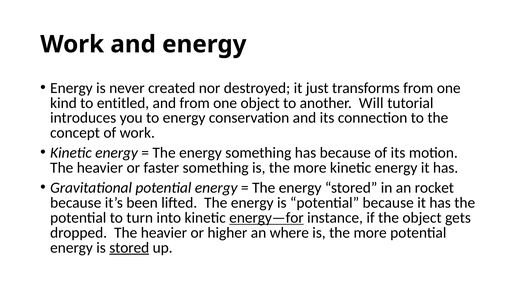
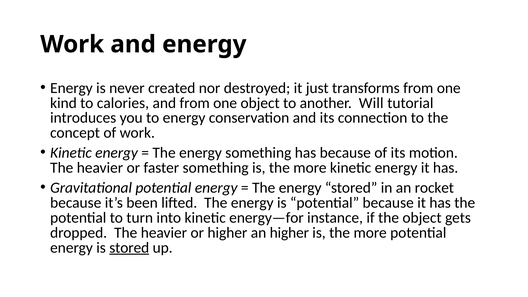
entitled: entitled -> calories (123, 103)
energy—for underline: present -> none (266, 218)
an where: where -> higher (289, 233)
